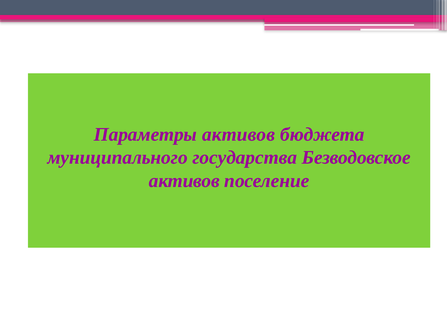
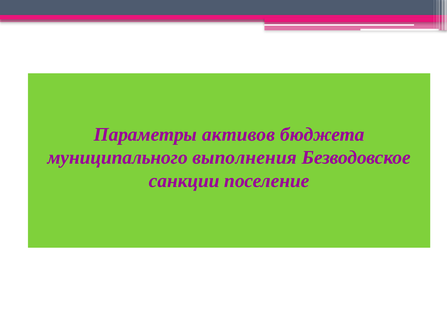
государства: государства -> выполнения (245, 158)
активов: активов -> санкции (184, 181)
